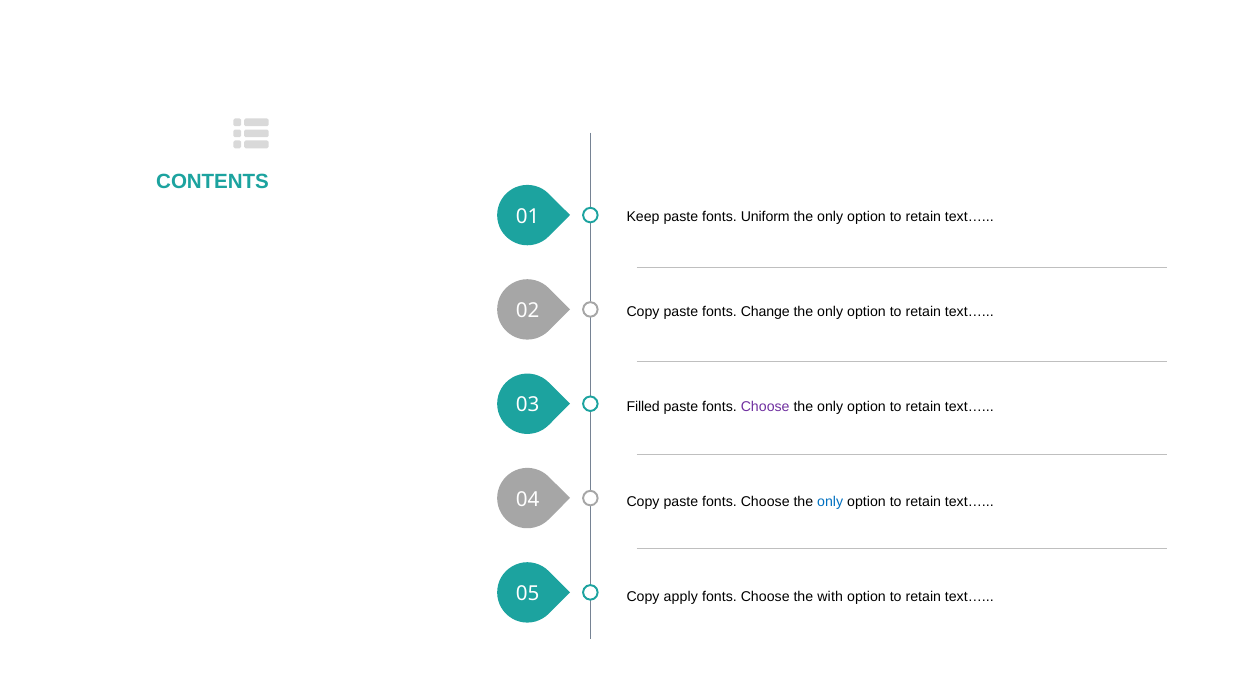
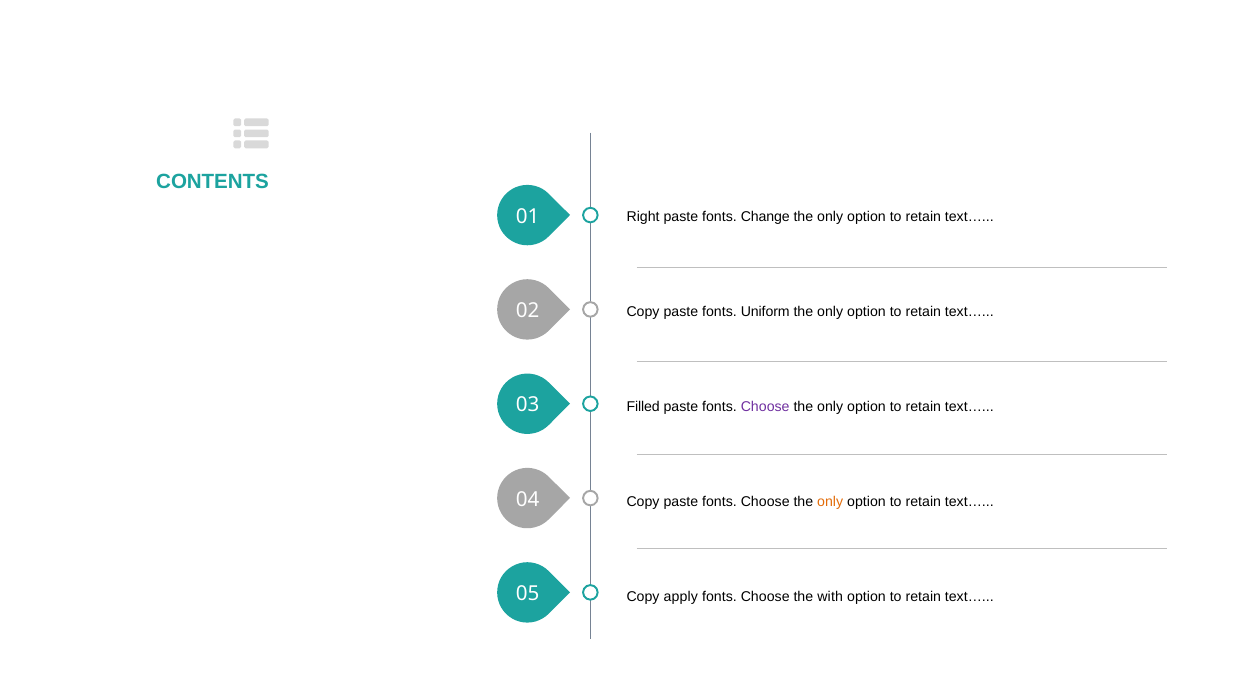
Keep: Keep -> Right (643, 217)
Uniform: Uniform -> Change (765, 217)
Change: Change -> Uniform (765, 312)
only colour: blue -> orange (830, 502)
